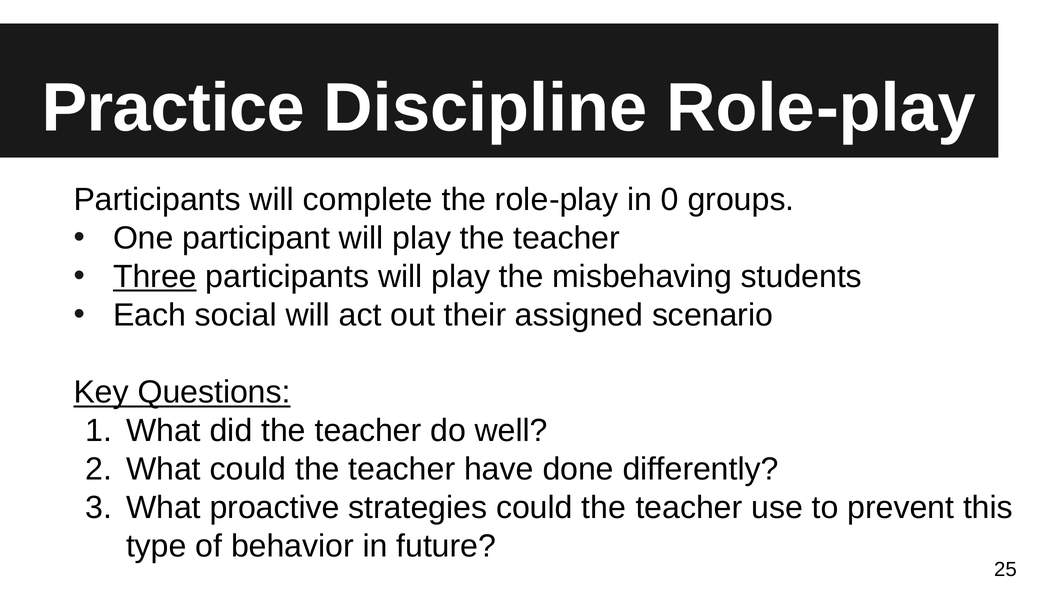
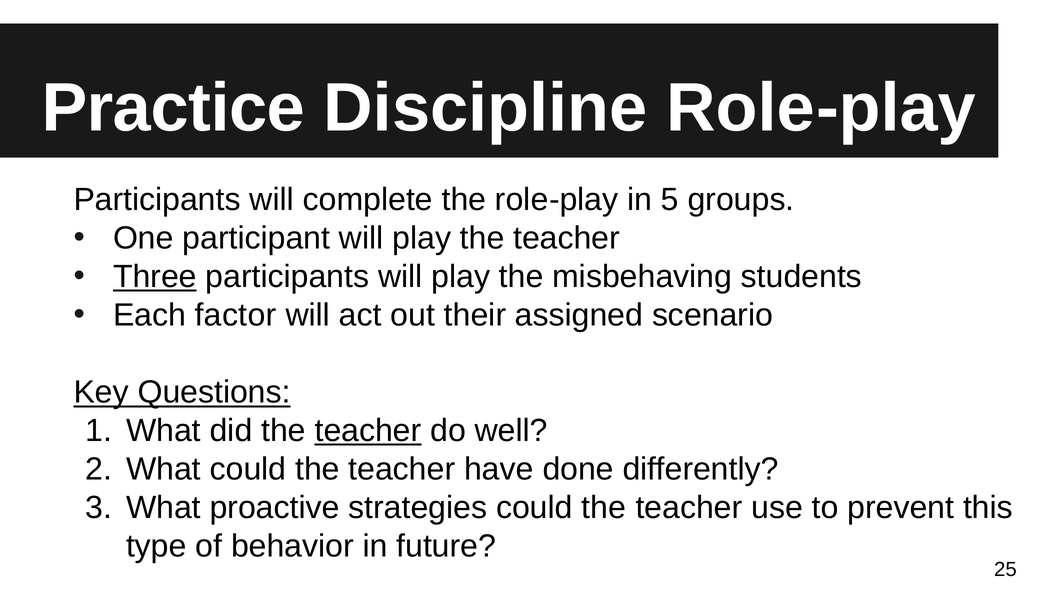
0: 0 -> 5 (670, 200)
social: social -> factor (236, 315)
teacher underline: none -> present (368, 431)
